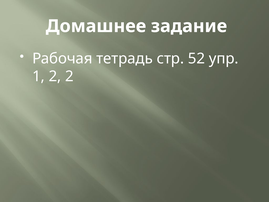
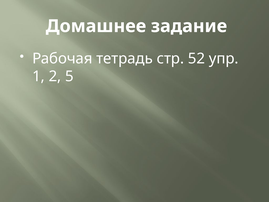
2 2: 2 -> 5 (69, 76)
